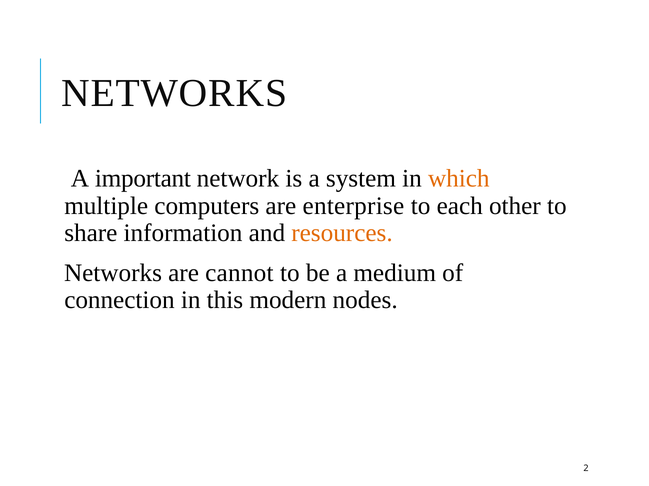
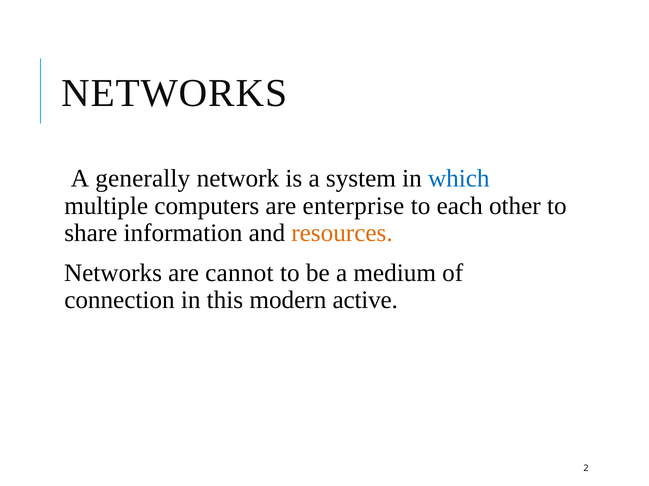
important: important -> generally (143, 179)
which colour: orange -> blue (459, 179)
nodes: nodes -> active (365, 300)
